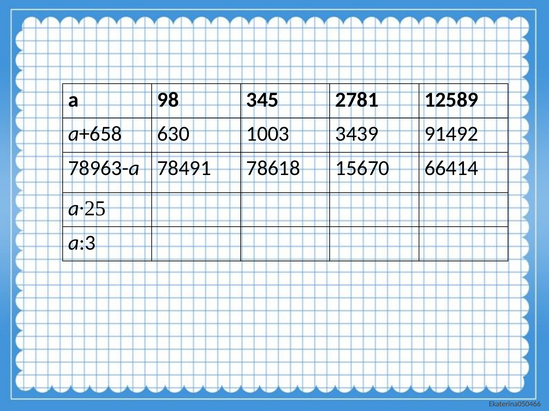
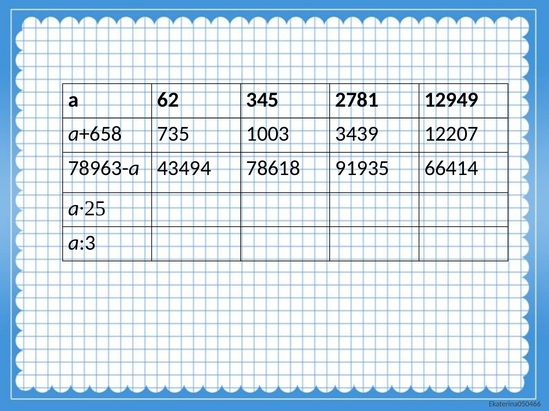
98: 98 -> 62 (168, 100)
12589: 12589 -> 12949 (451, 100)
630: 630 -> 735 (173, 134)
91492: 91492 -> 12207 (451, 134)
78491: 78491 -> 43494 (184, 169)
15670: 15670 -> 91935 (362, 169)
